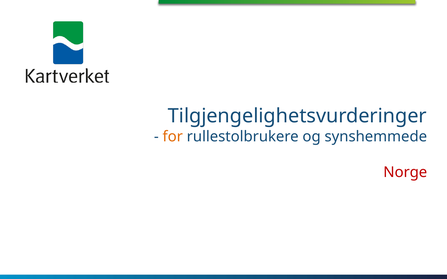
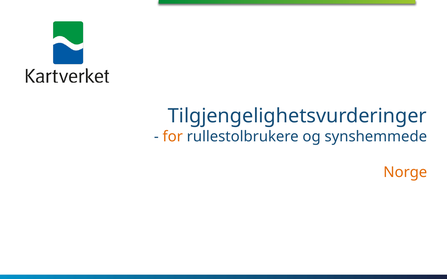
Norge colour: red -> orange (405, 172)
